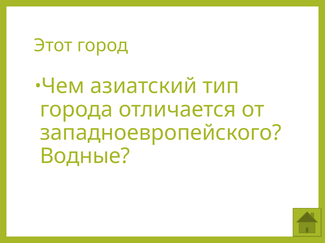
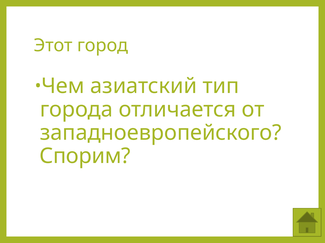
Водные: Водные -> Спорим (85, 157)
